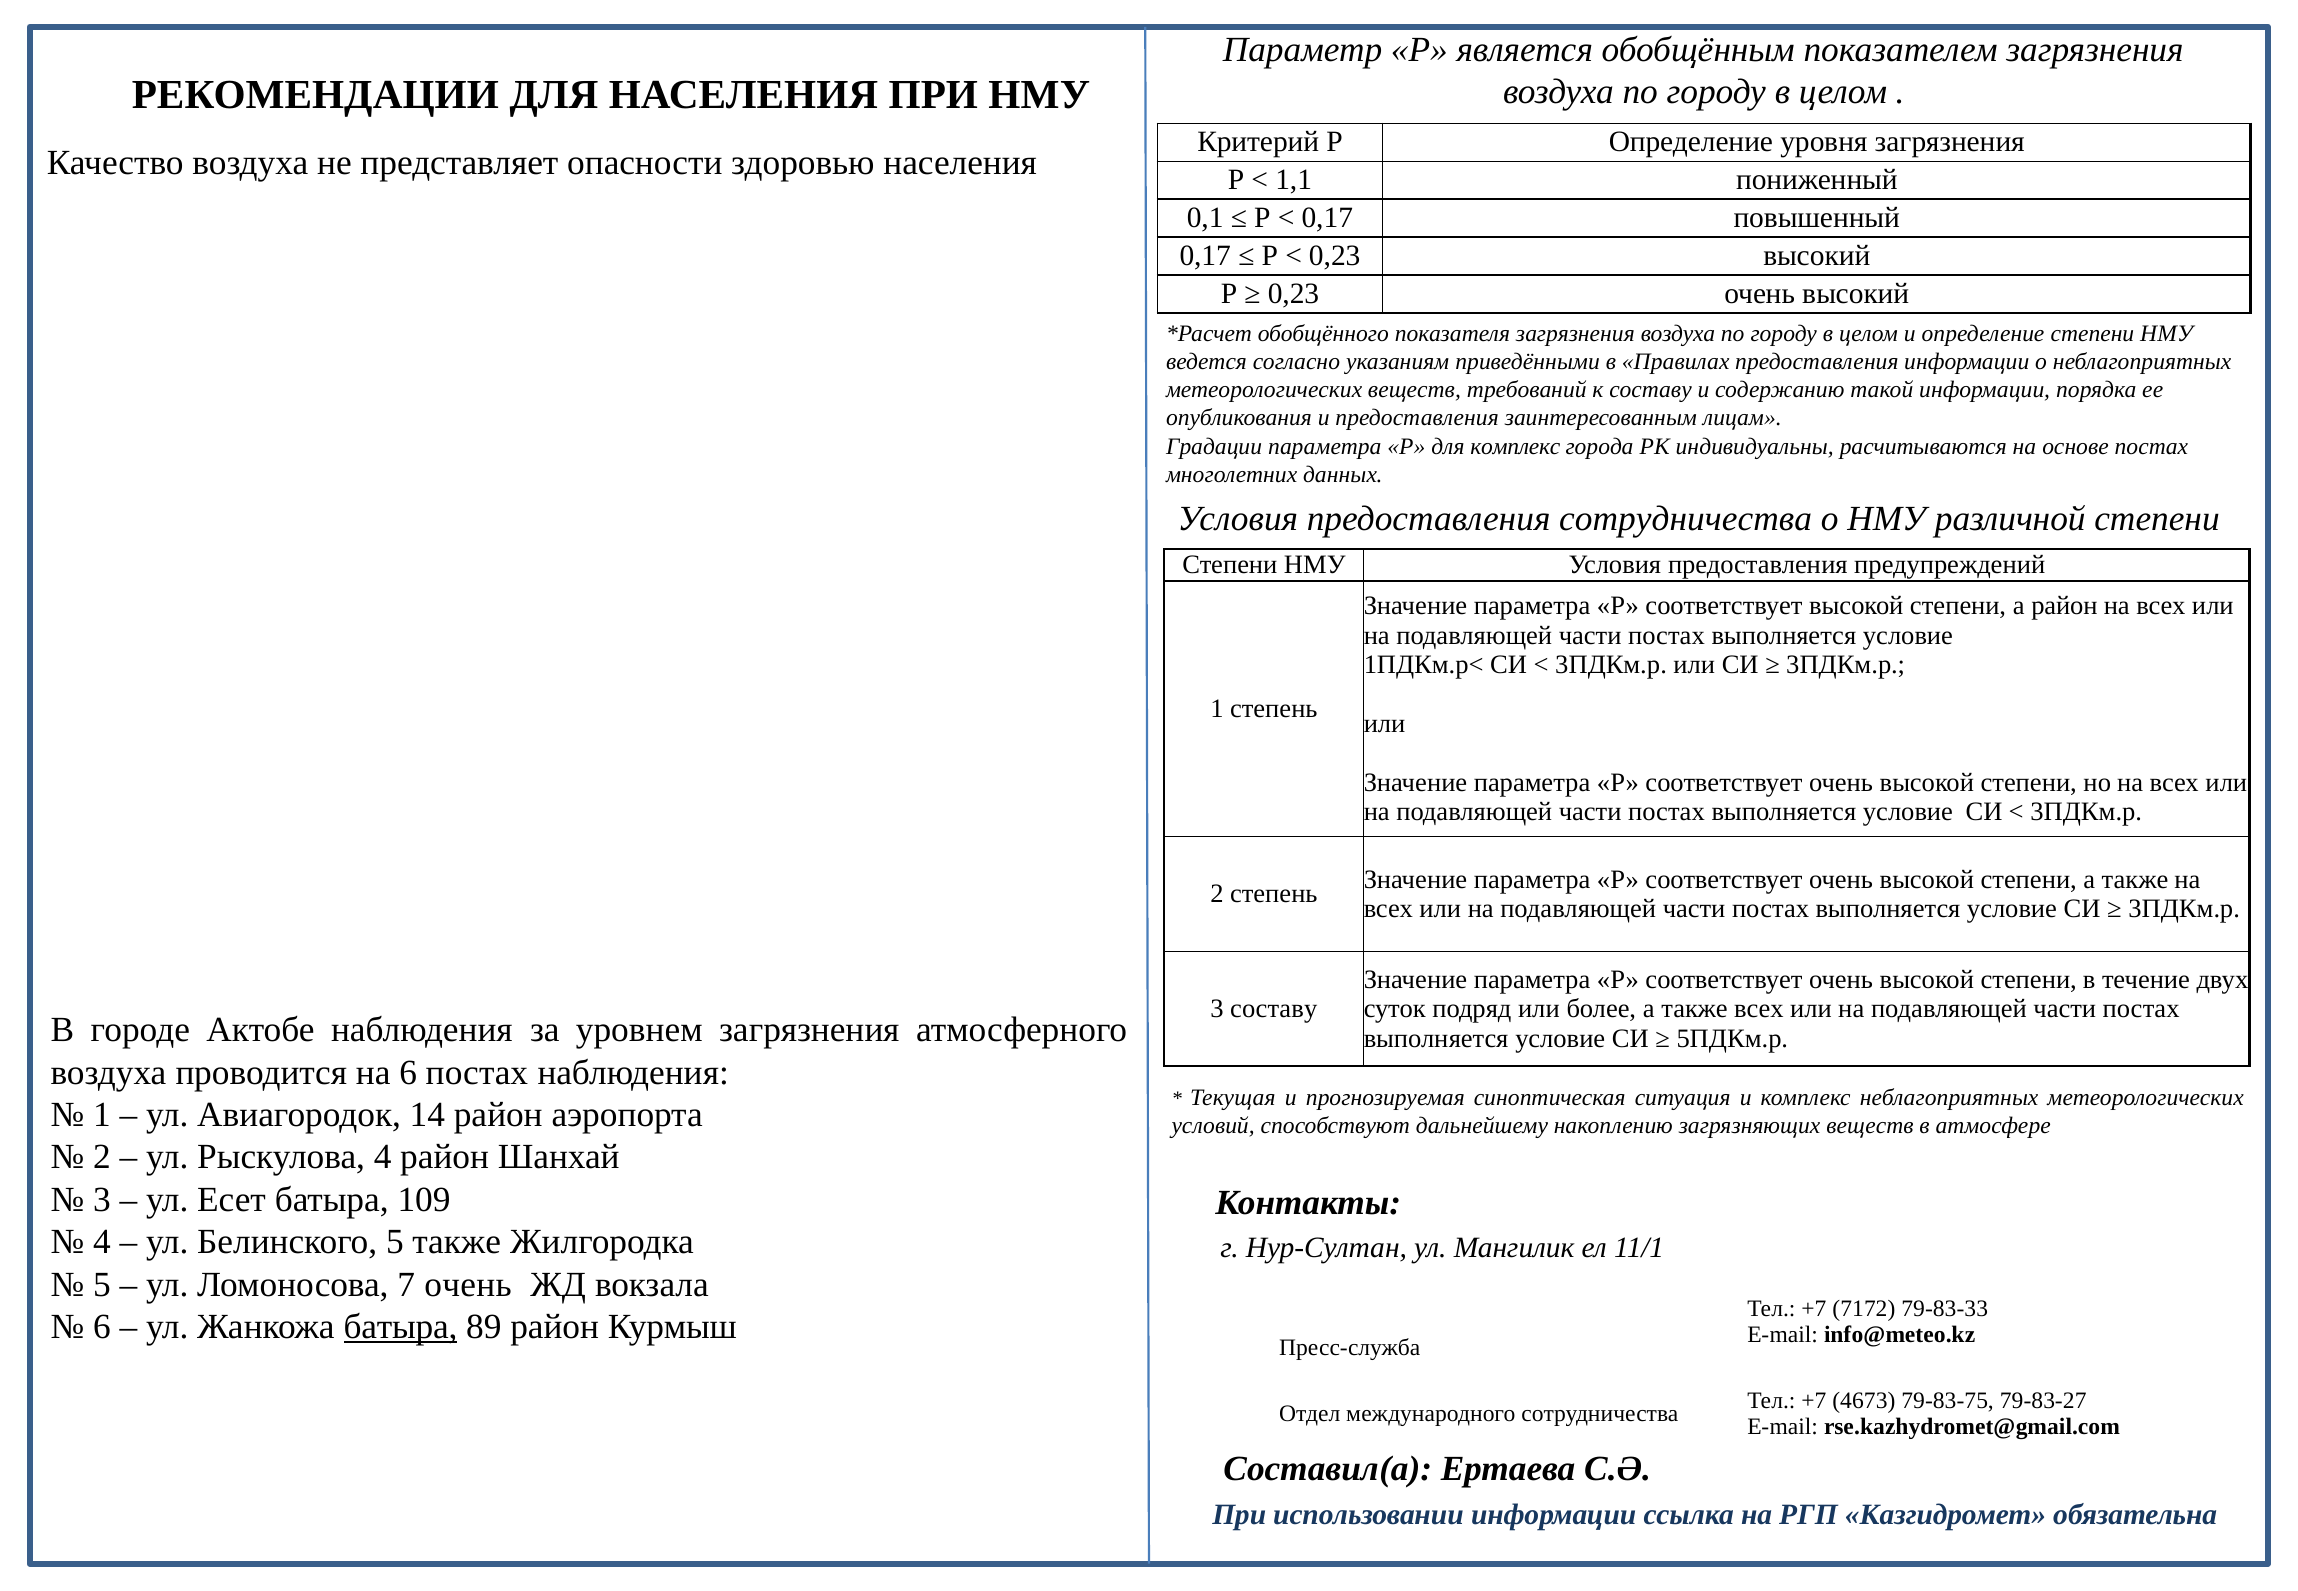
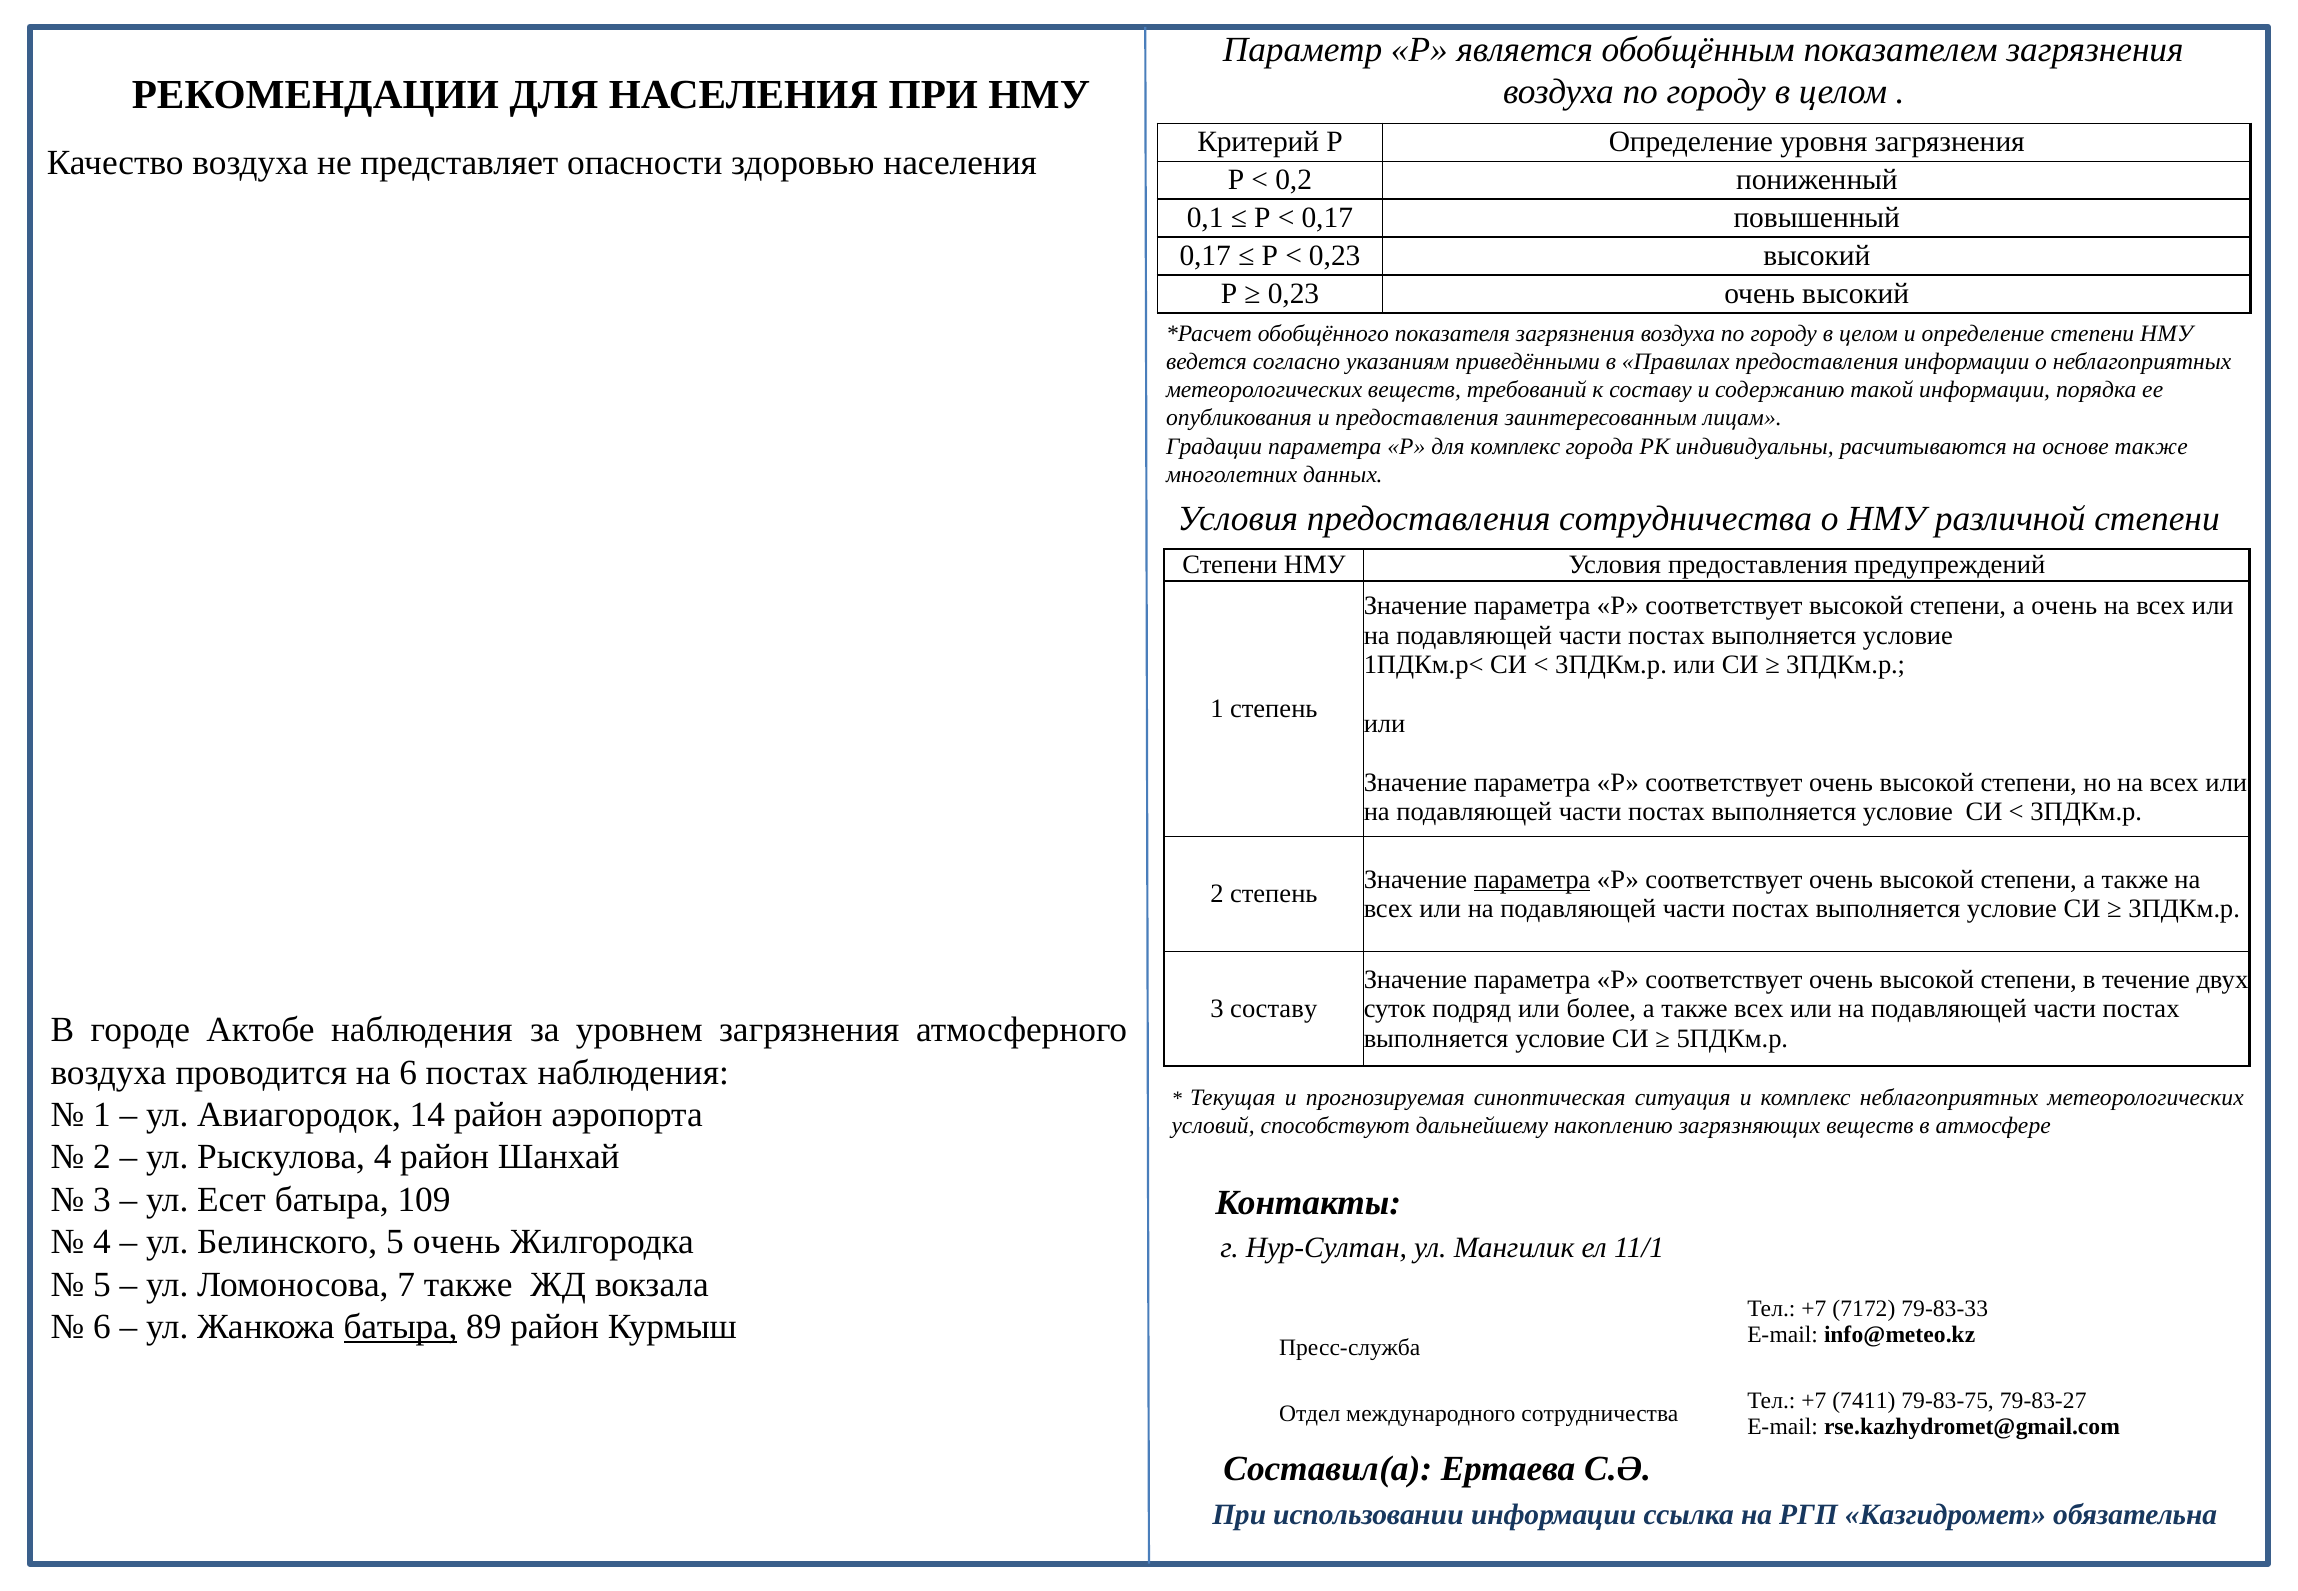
1,1: 1,1 -> 0,2 (1294, 180)
основе постах: постах -> также (2151, 446)
а район: район -> очень (2064, 606)
параметра underline: none -> present (1532, 879)
5 также: также -> очень (457, 1242)
7 очень: очень -> также (468, 1284)
4673: 4673 -> 7411 (1864, 1400)
